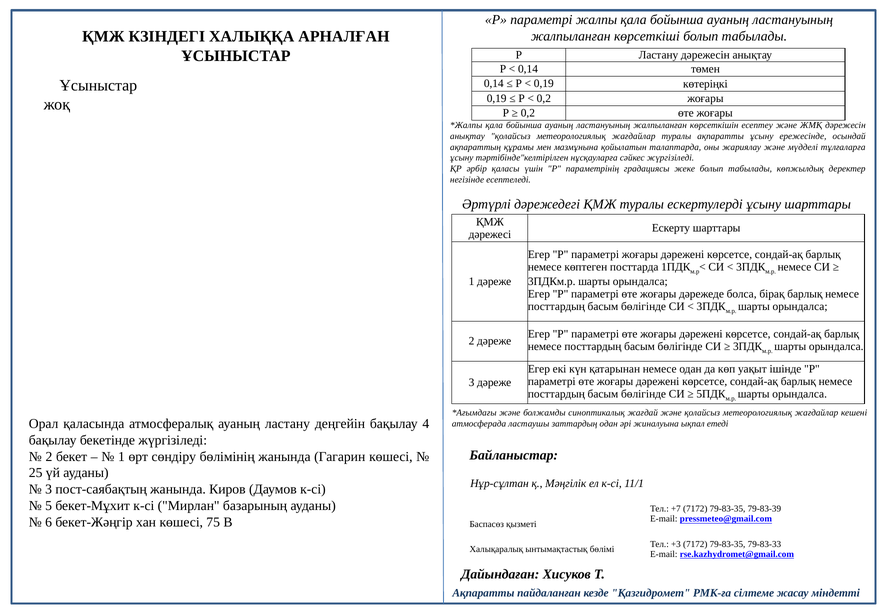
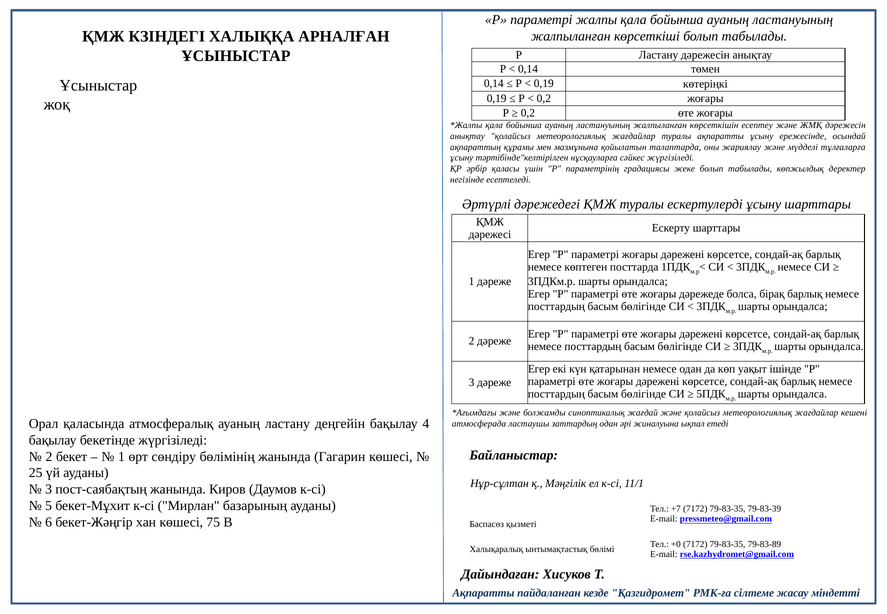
+3: +3 -> +0 (676, 544)
79-83-33: 79-83-33 -> 79-83-89 (764, 544)
